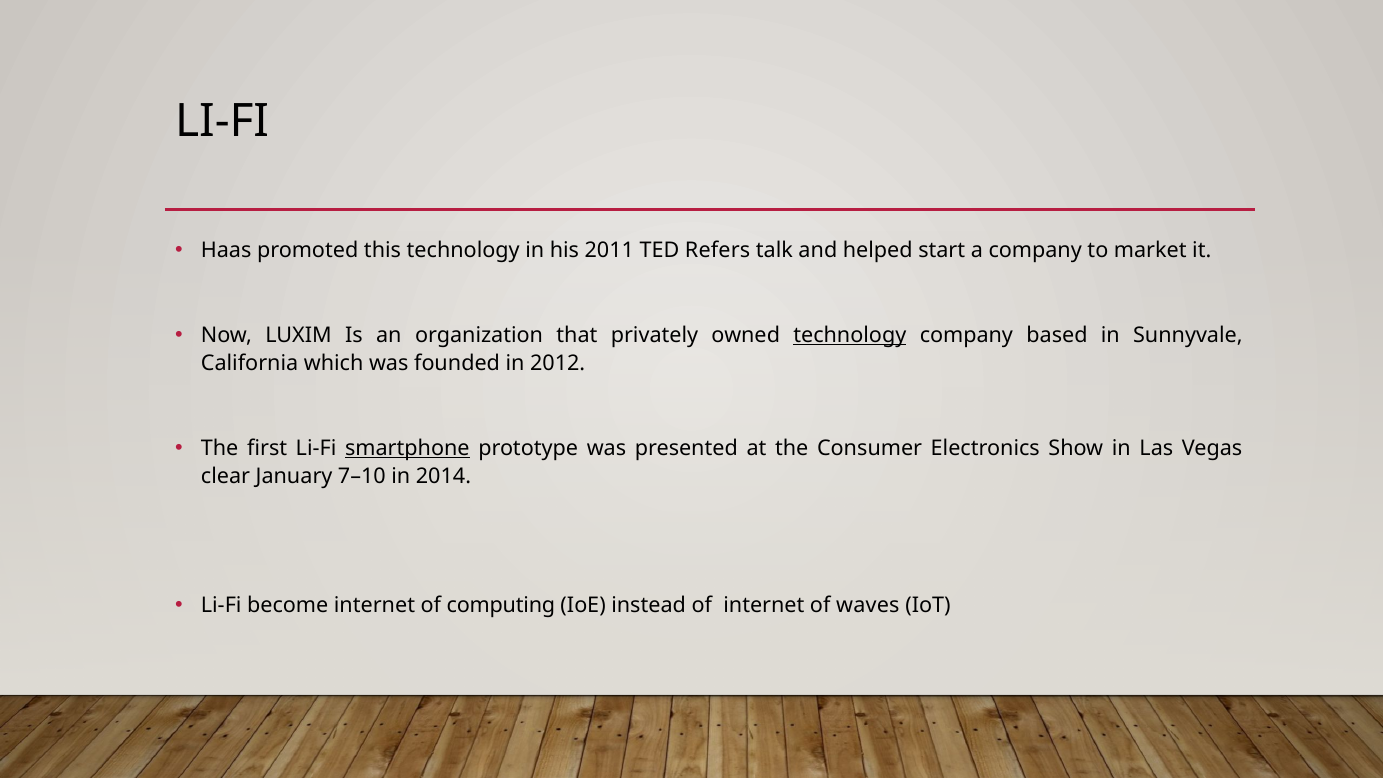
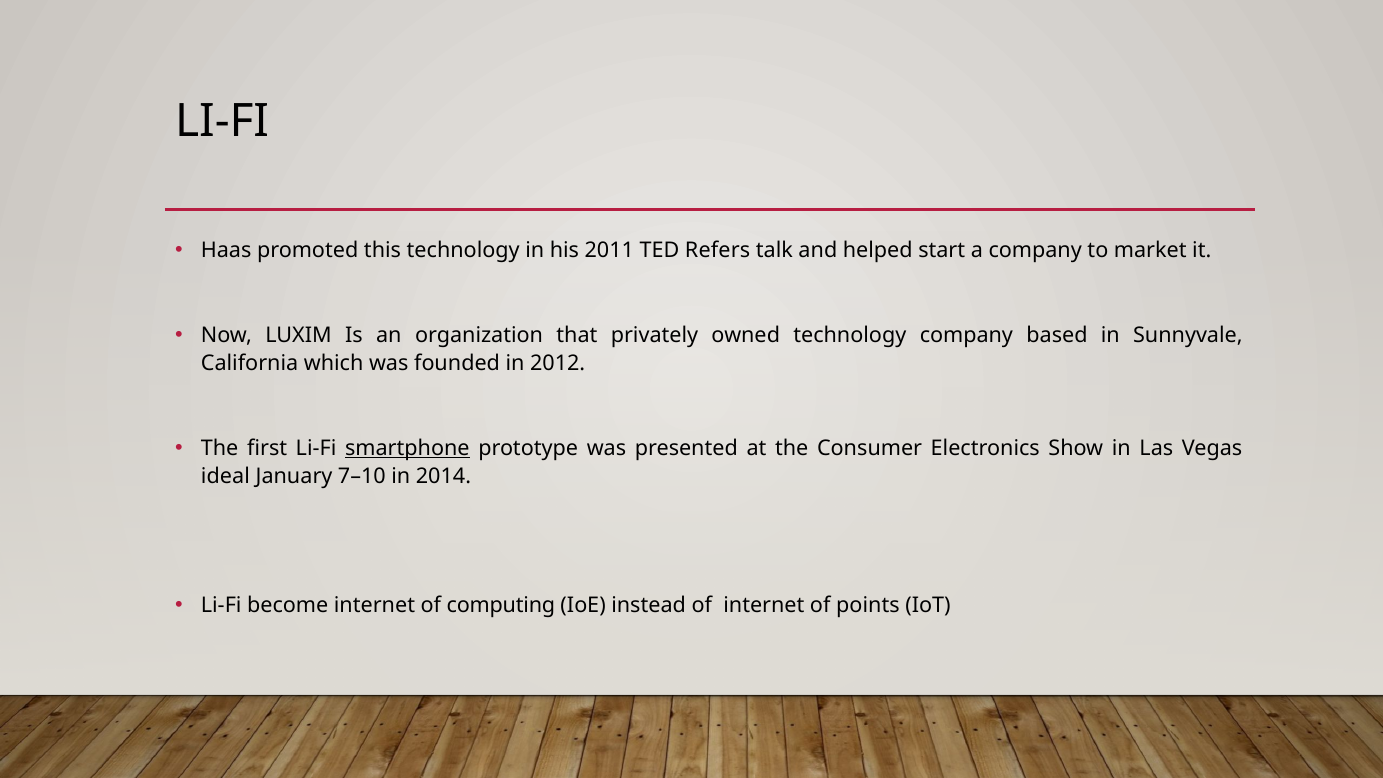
technology underline: present -> none (850, 335)
clear: clear -> ideal (225, 476)
waves: waves -> points (868, 605)
